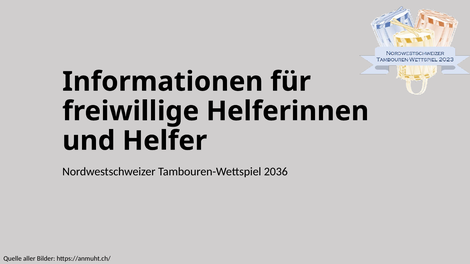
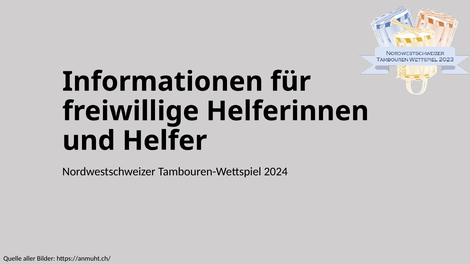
2036: 2036 -> 2024 (276, 172)
